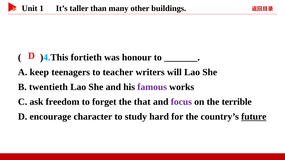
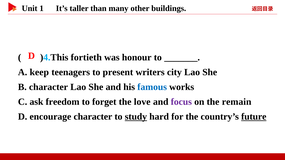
teacher: teacher -> present (118, 72)
will: will -> city (174, 72)
B twentieth: twentieth -> character (48, 87)
famous colour: purple -> blue (152, 87)
that: that -> love (142, 102)
terrible: terrible -> remain (237, 102)
study underline: none -> present (136, 117)
